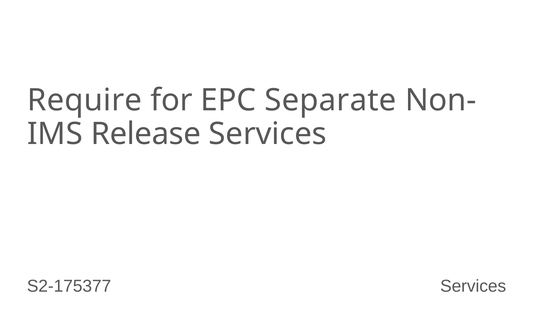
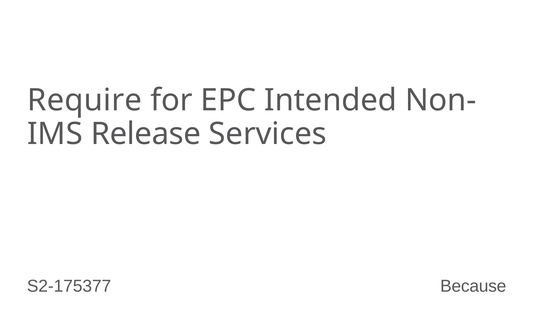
Separate: Separate -> Intended (331, 100)
S2-175377 Services: Services -> Because (473, 286)
